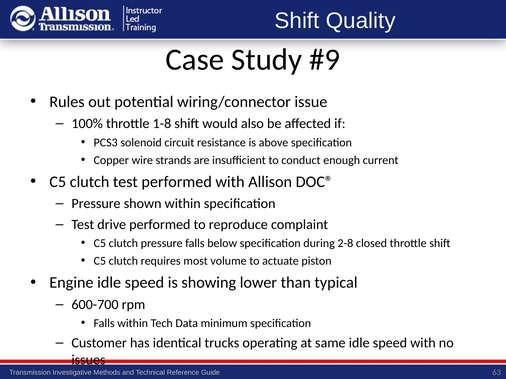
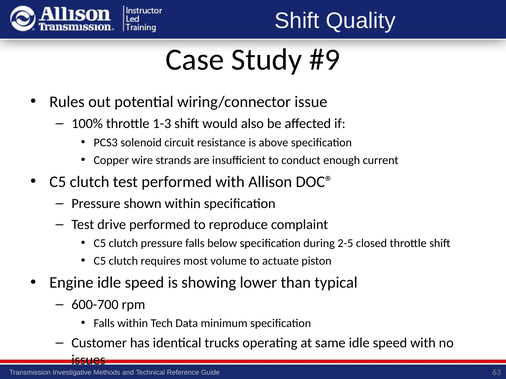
1-8: 1-8 -> 1-3 (162, 124)
2-8: 2-8 -> 2-5 (345, 244)
